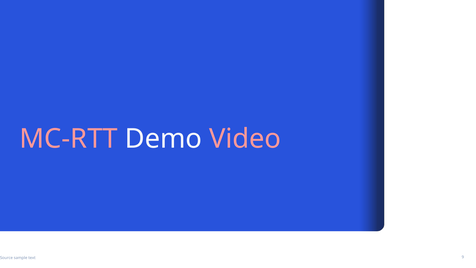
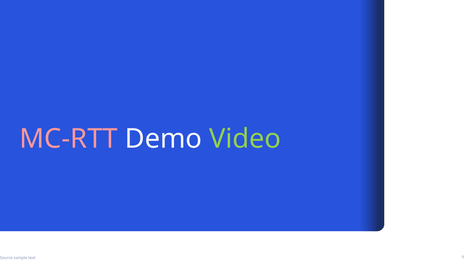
Video colour: pink -> light green (245, 139)
